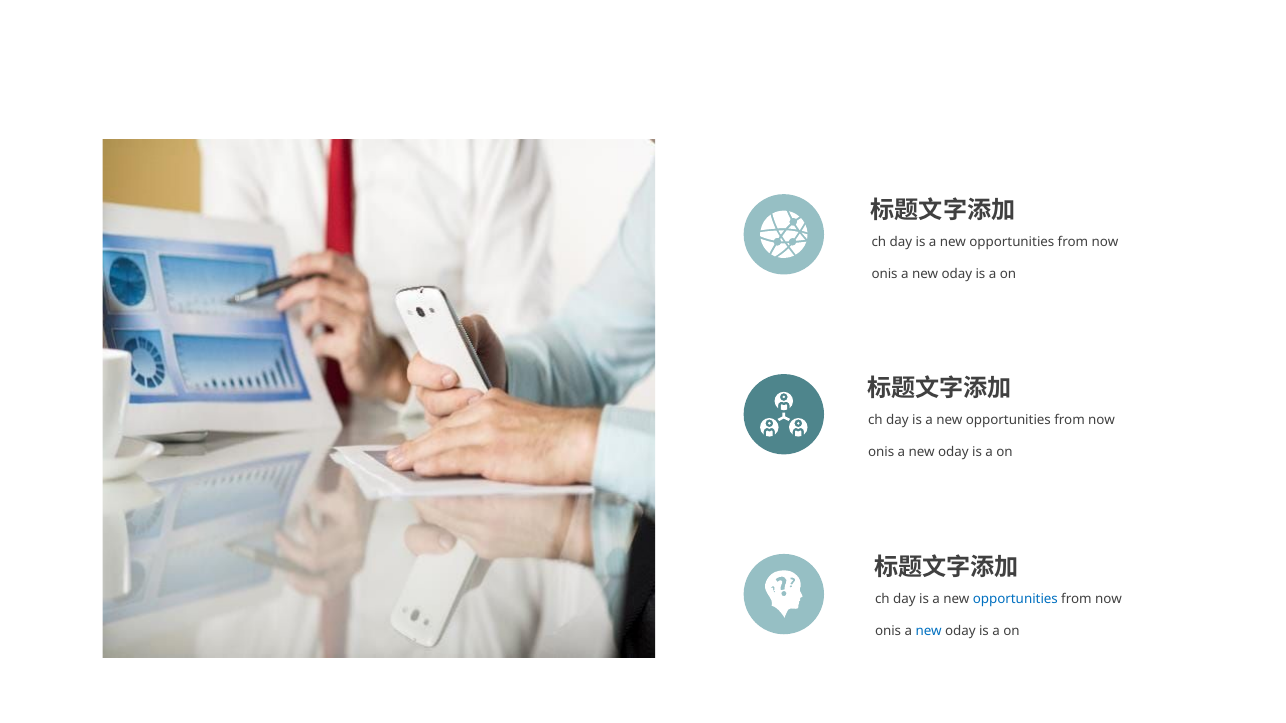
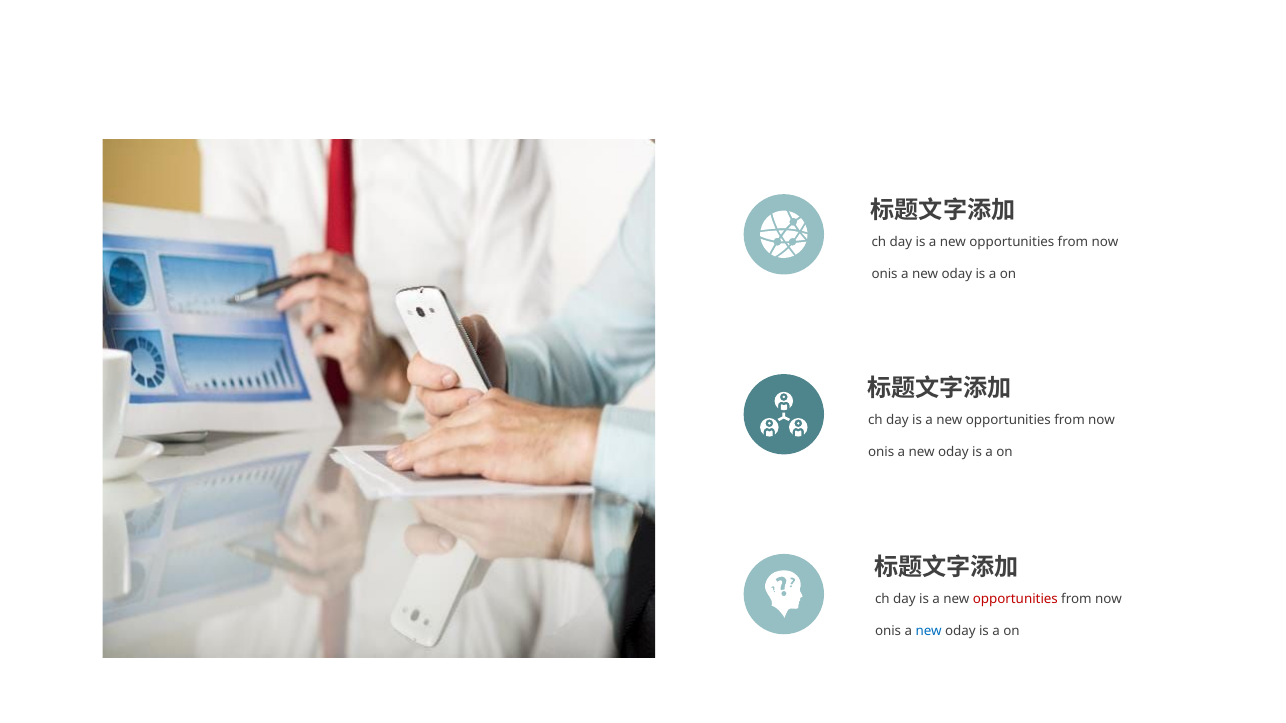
opportunities colour: blue -> red (1015, 599)
